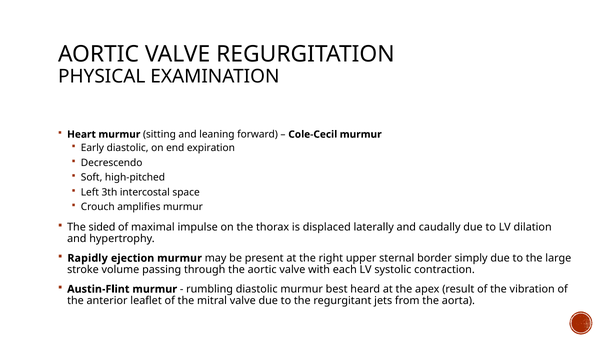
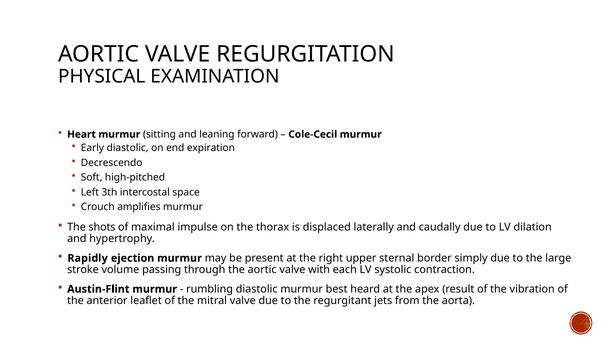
sided: sided -> shots (102, 227)
